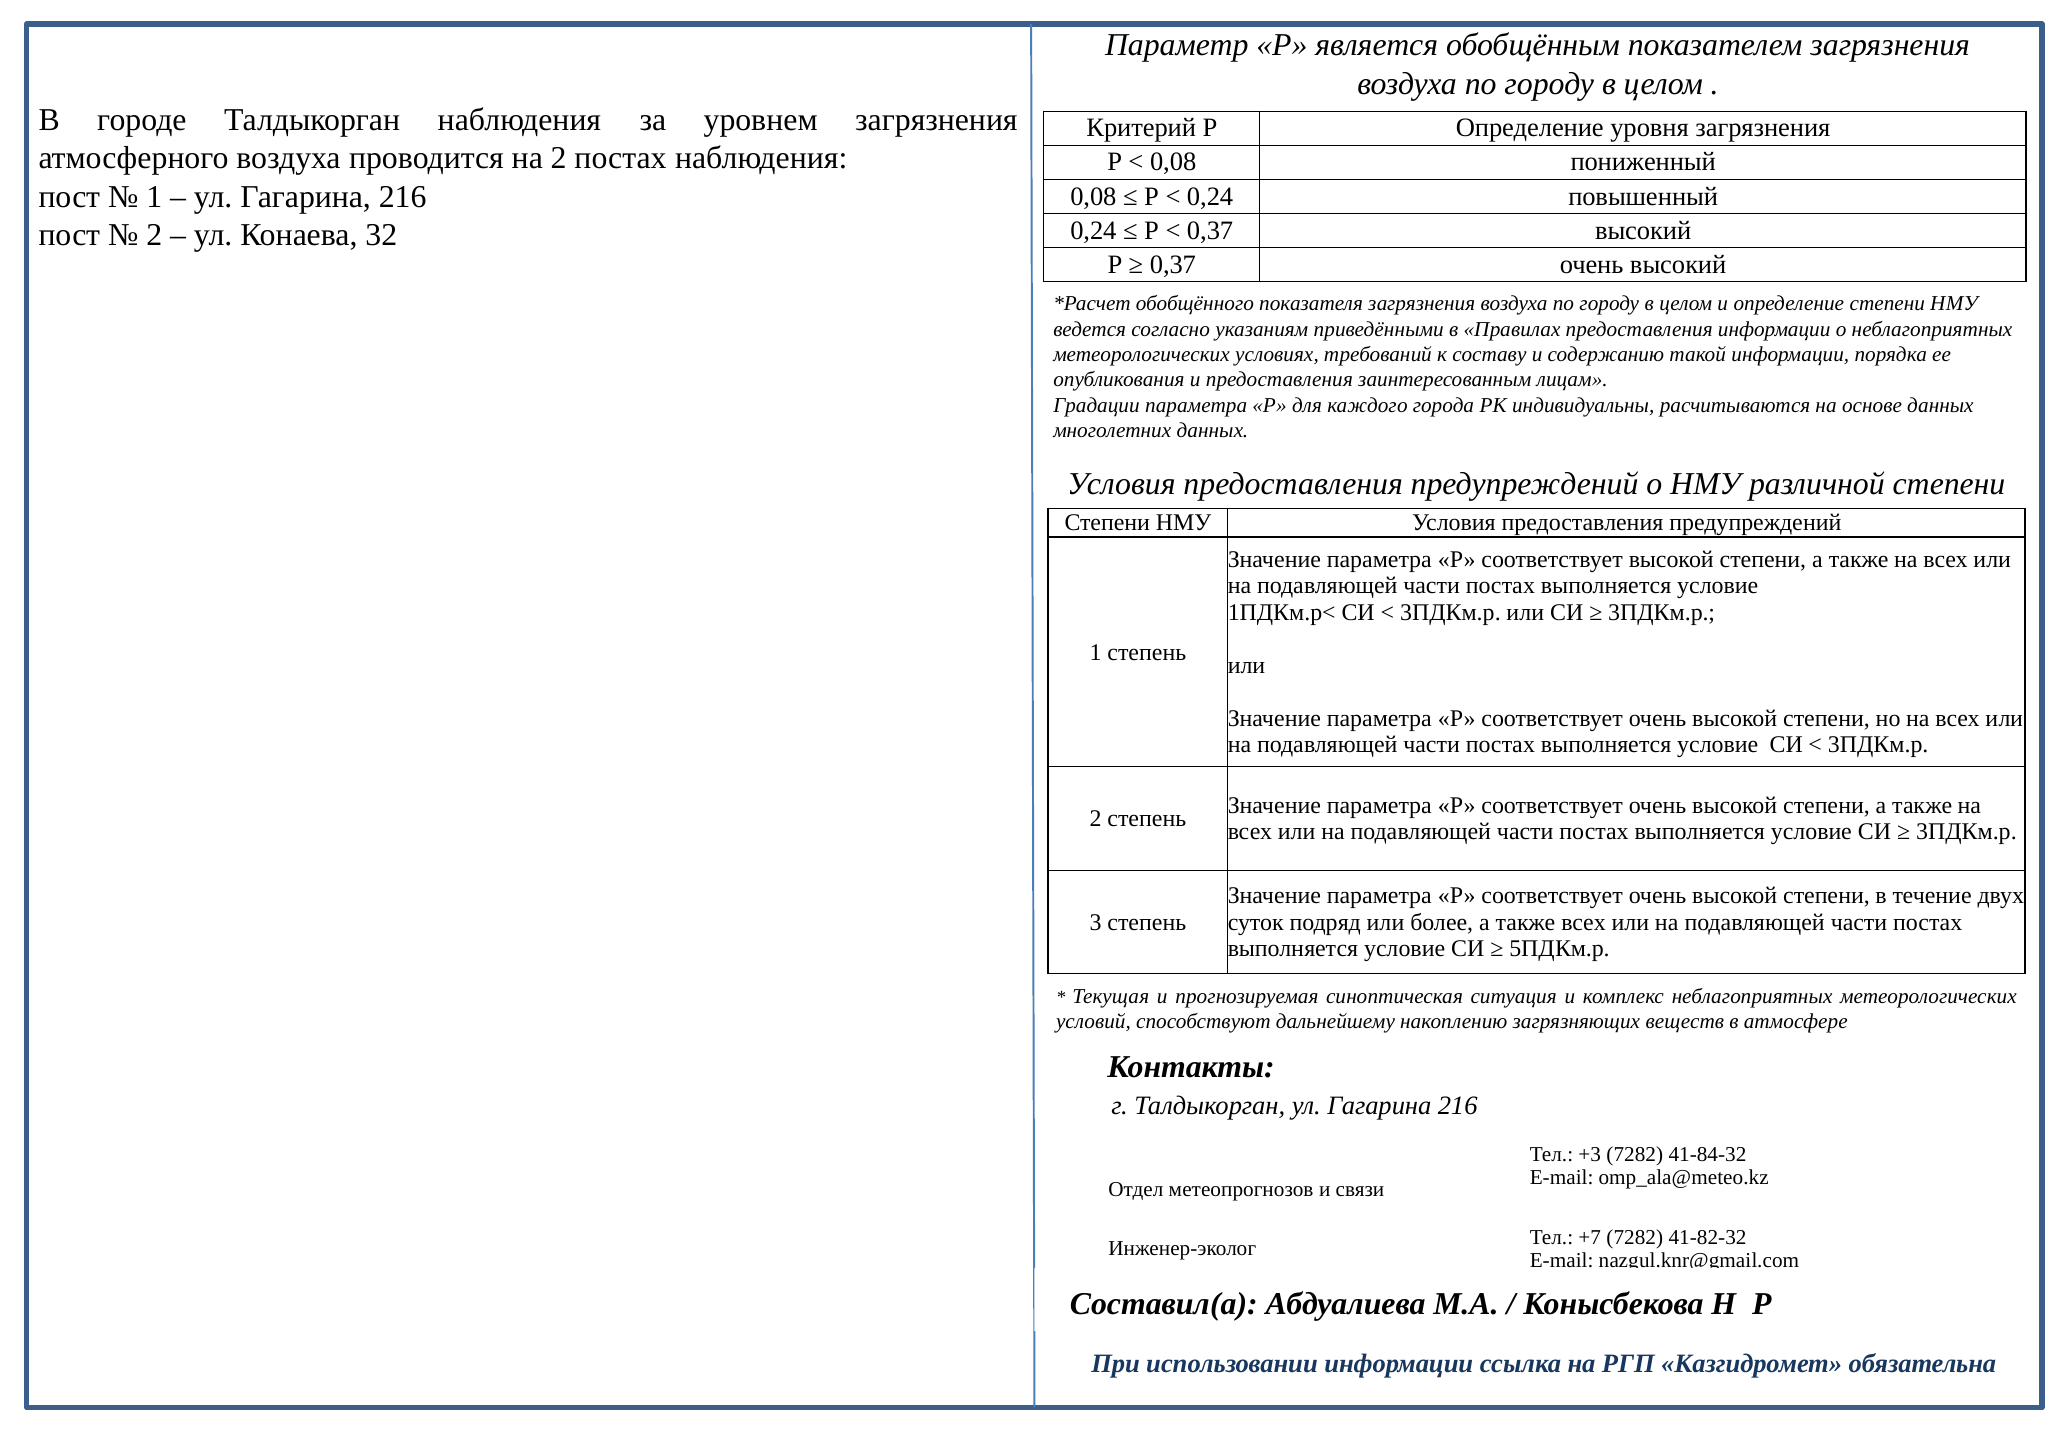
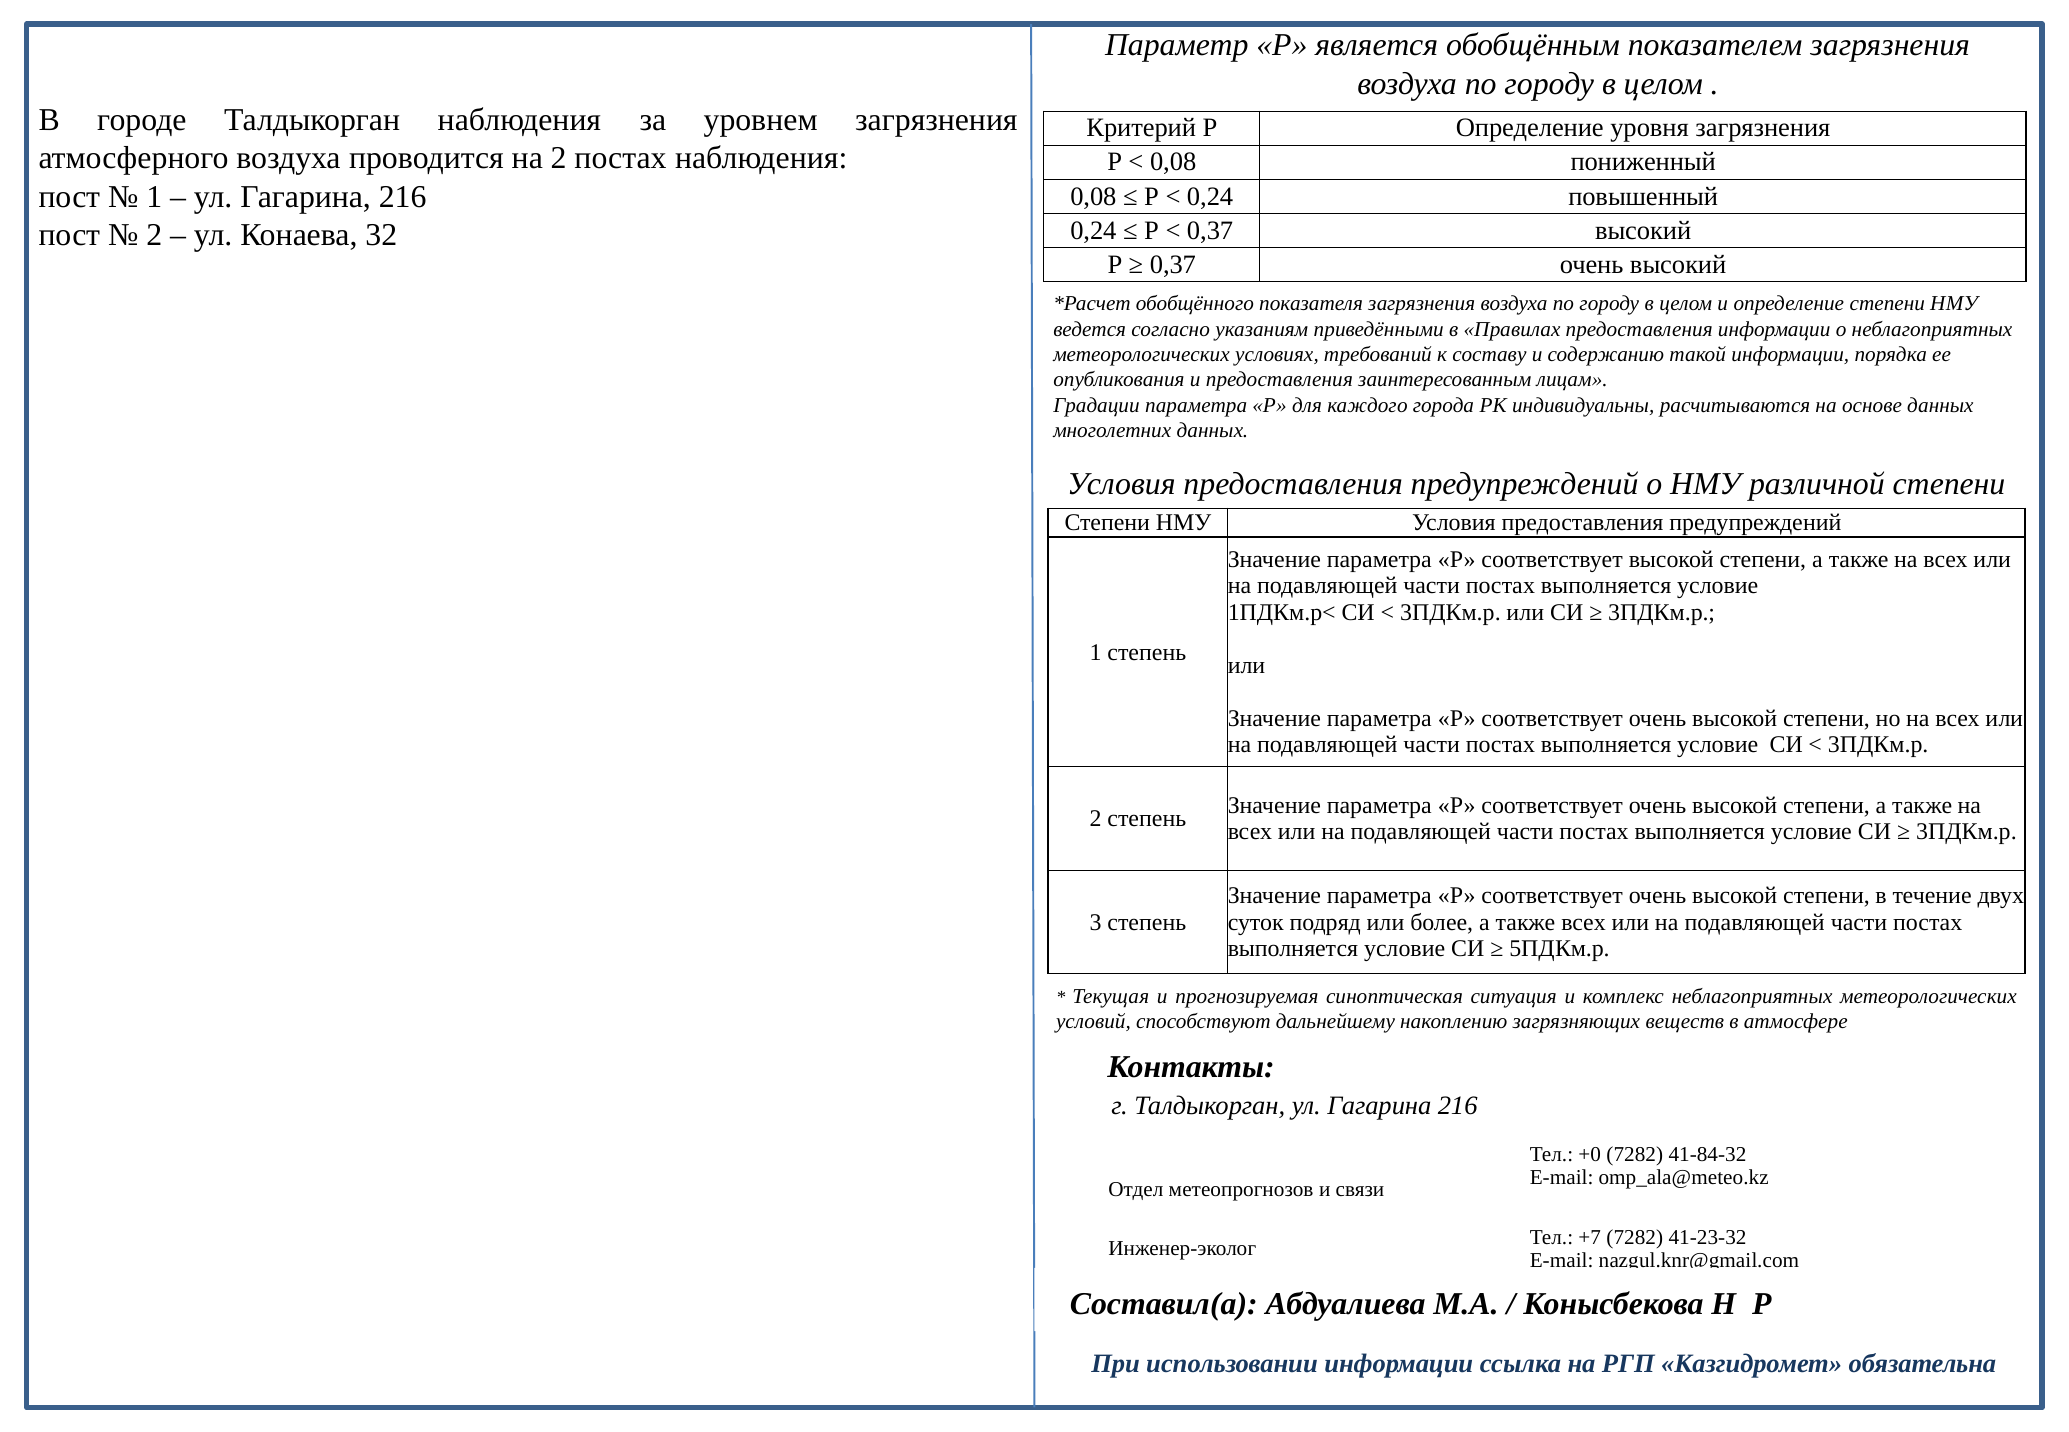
+3: +3 -> +0 (1590, 1155)
41-82-32: 41-82-32 -> 41-23-32 (1708, 1237)
